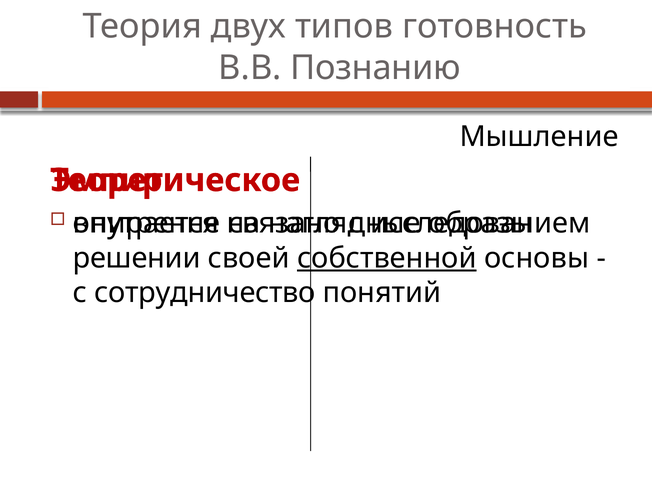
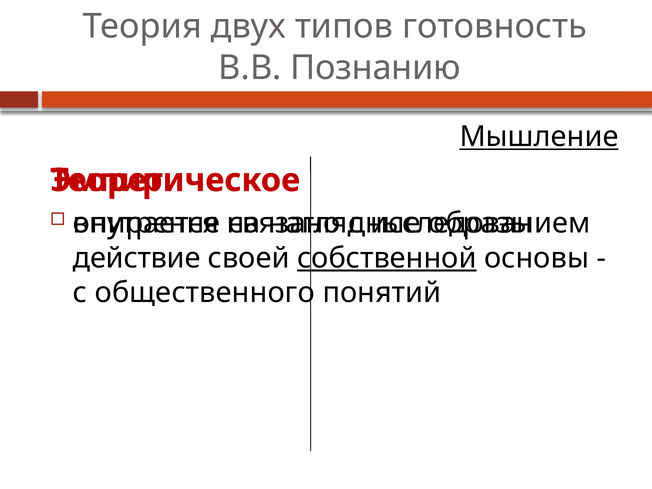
Мышление underline: none -> present (539, 137)
решении: решении -> действие (137, 258)
сотрудничество: сотрудничество -> общественного (205, 293)
